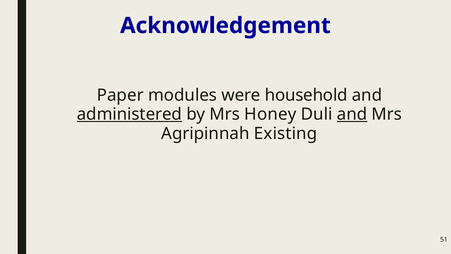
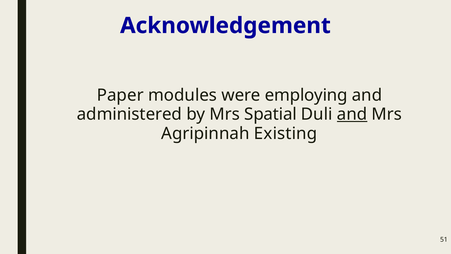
household: household -> employing (306, 95)
administered underline: present -> none (129, 114)
Honey: Honey -> Spatial (271, 114)
